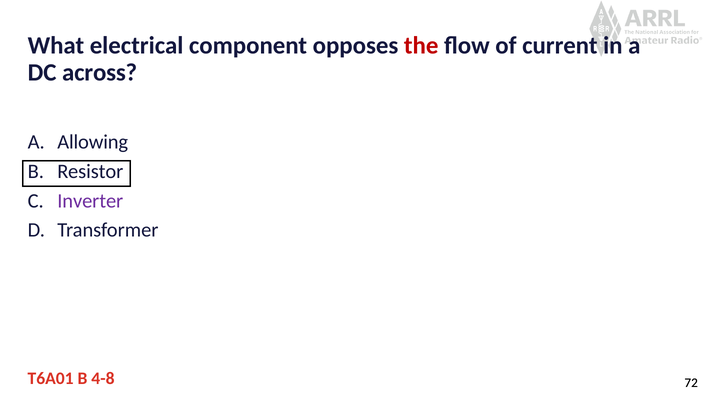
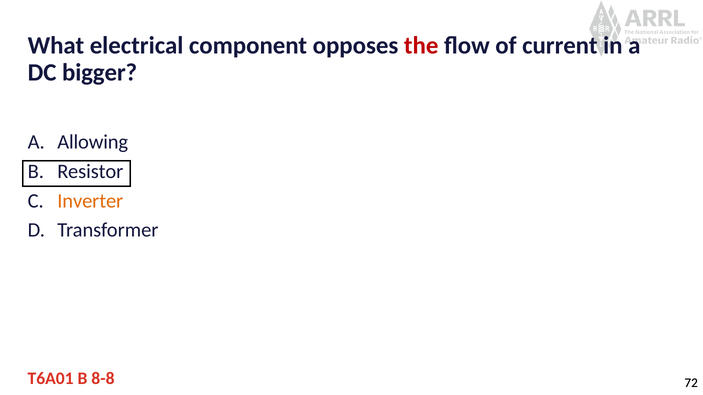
across: across -> bigger (100, 73)
Inverter colour: purple -> orange (90, 201)
4-8: 4-8 -> 8-8 (103, 379)
